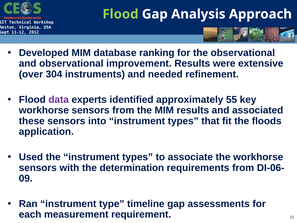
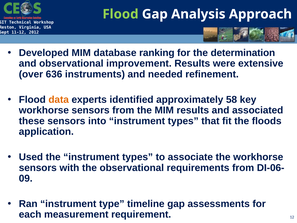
the observational: observational -> determination (243, 53)
304: 304 -> 636 (54, 74)
data colour: purple -> orange (59, 99)
55: 55 -> 58 (232, 99)
the determination: determination -> observational (132, 168)
